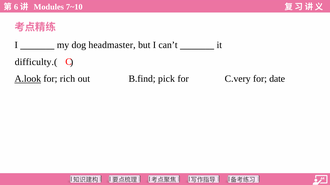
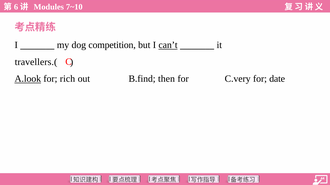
headmaster: headmaster -> competition (112, 45)
can’t underline: none -> present (168, 45)
difficulty.(: difficulty.( -> travellers.( (36, 62)
pick: pick -> then (166, 79)
